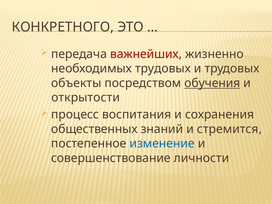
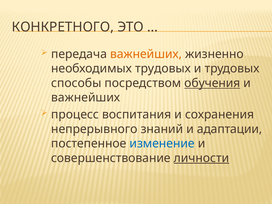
важнейших colour: red -> orange (146, 54)
объекты: объекты -> способы (76, 83)
открытости: открытости -> важнейших (86, 98)
общественных: общественных -> непрерывного (94, 129)
стремится: стремится -> адаптации (230, 129)
личности underline: none -> present (201, 158)
